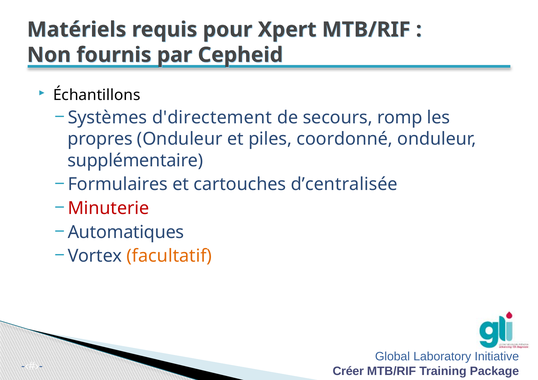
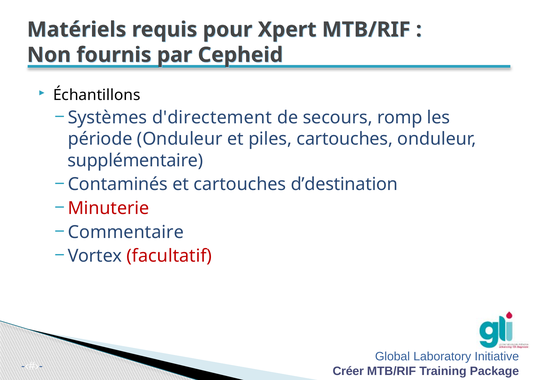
propres: propres -> période (100, 139)
piles coordonné: coordonné -> cartouches (345, 139)
Formulaires: Formulaires -> Contaminés (118, 184)
d’centralisée: d’centralisée -> d’destination (344, 184)
Automatiques: Automatiques -> Commentaire (126, 232)
facultatif colour: orange -> red (169, 256)
